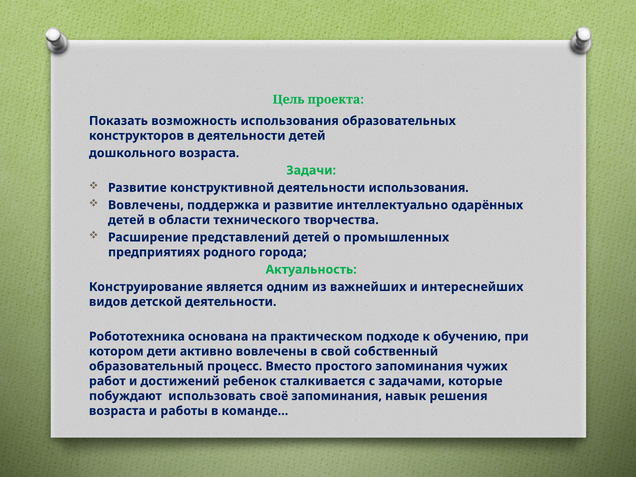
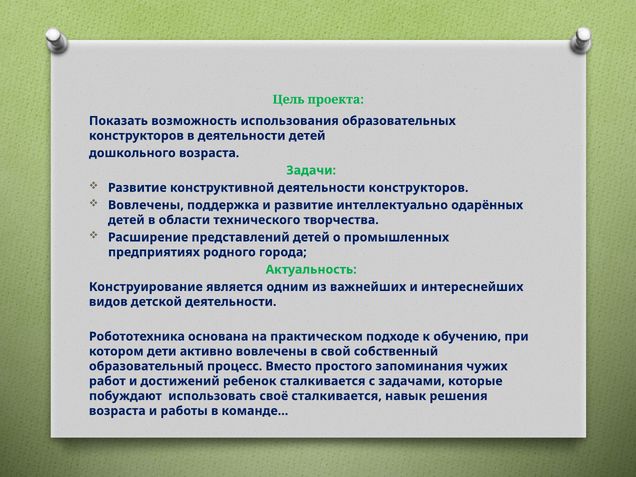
деятельности использования: использования -> конструкторов (418, 188)
своё запоминания: запоминания -> сталкивается (337, 396)
